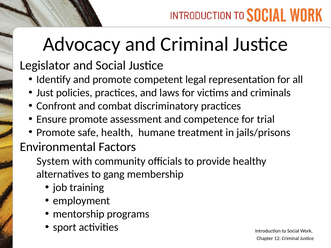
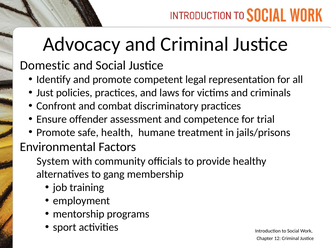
Legislator: Legislator -> Domestic (45, 65)
Ensure promote: promote -> offender (88, 119)
